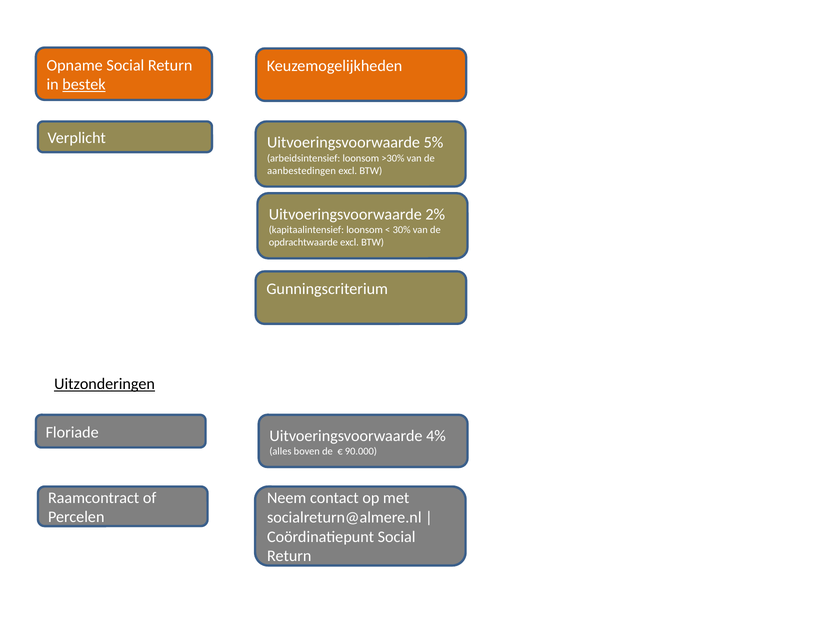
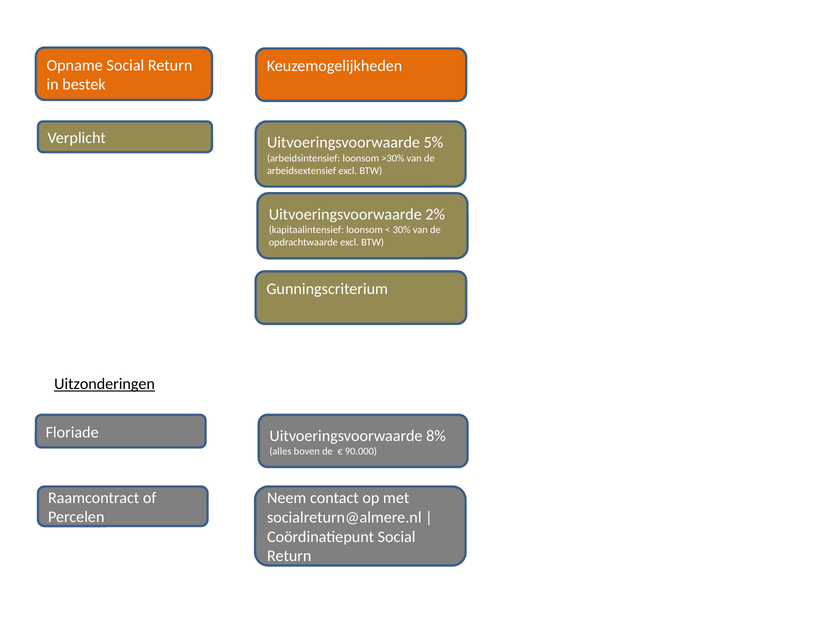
bestek underline: present -> none (84, 85)
aanbestedingen: aanbestedingen -> arbeidsextensief (302, 171)
4%: 4% -> 8% (436, 436)
